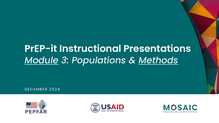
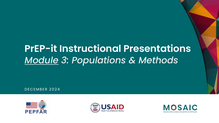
Methods underline: present -> none (158, 61)
